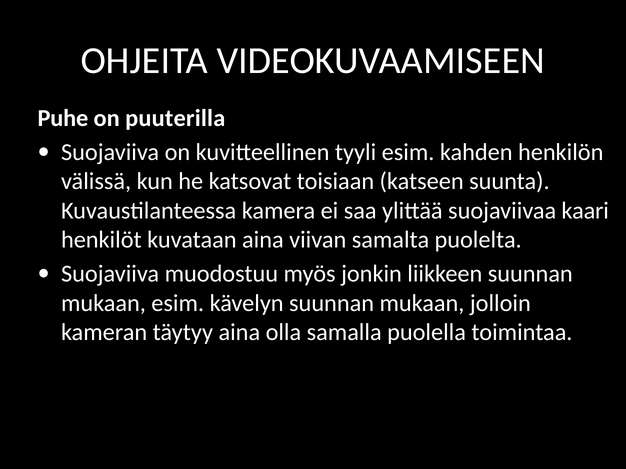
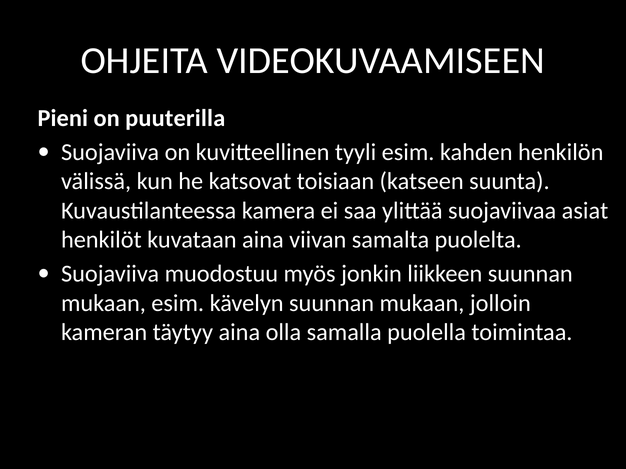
Puhe: Puhe -> Pieni (63, 118)
kaari: kaari -> asiat (585, 211)
